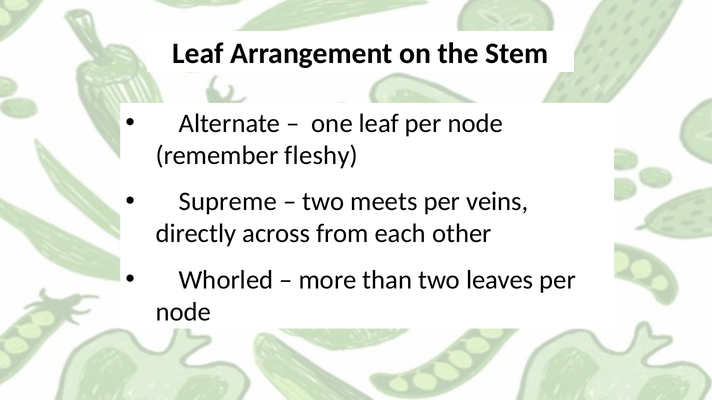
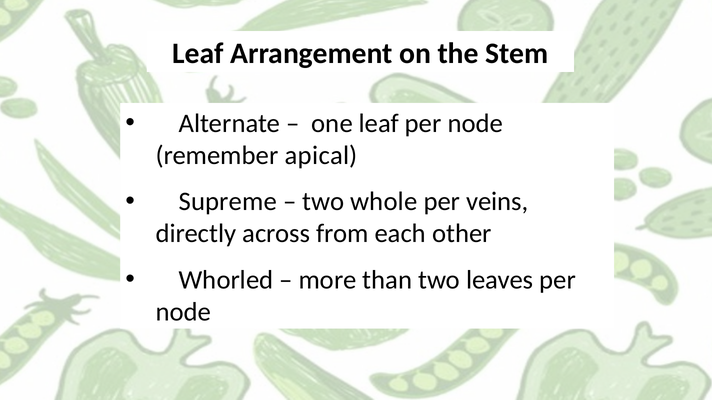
fleshy: fleshy -> apical (321, 156)
meets: meets -> whole (384, 202)
